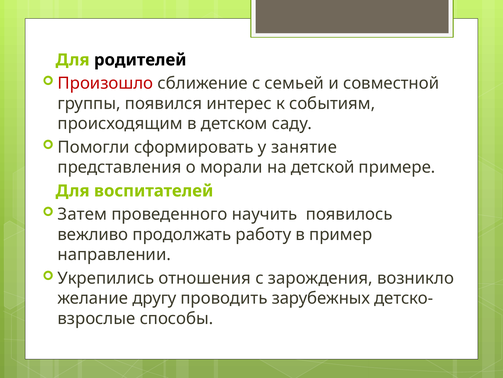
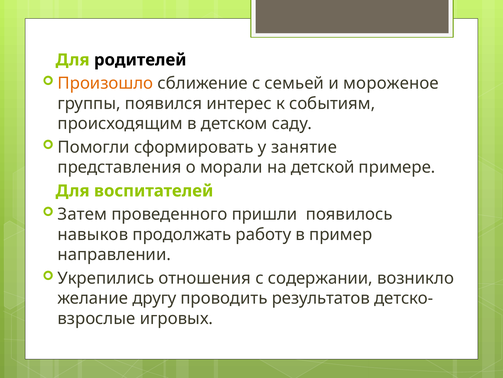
Произошло colour: red -> orange (105, 83)
совместной: совместной -> мороженое (391, 83)
научить: научить -> пришли (265, 214)
вежливо: вежливо -> навыков (93, 234)
зарождения: зарождения -> содержании (320, 278)
зарубежных: зарубежных -> результатов (321, 298)
способы: способы -> игровых (176, 318)
